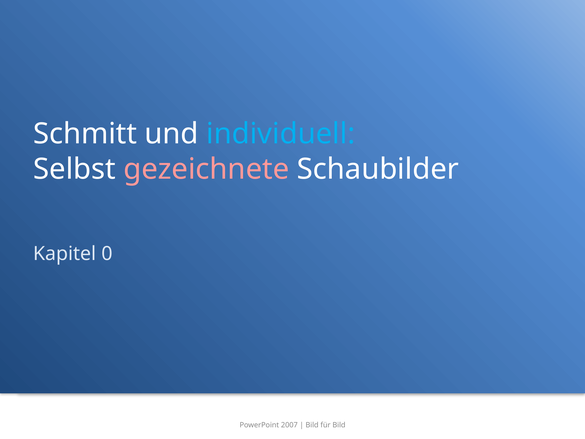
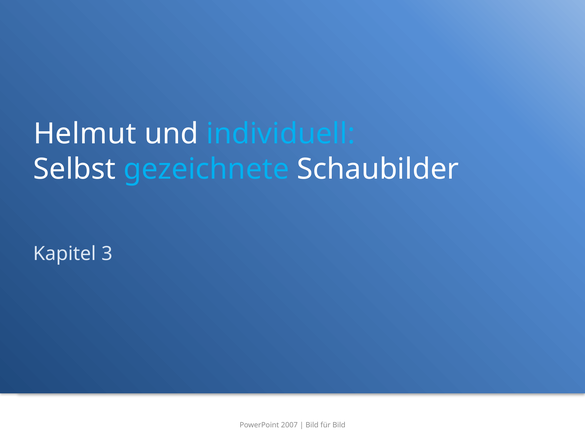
Schmitt: Schmitt -> Helmut (85, 134)
gezeichnete colour: pink -> light blue (206, 169)
0: 0 -> 3 (107, 254)
